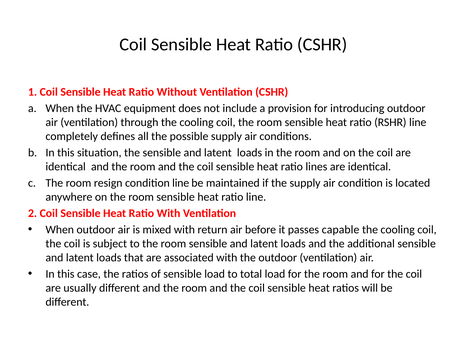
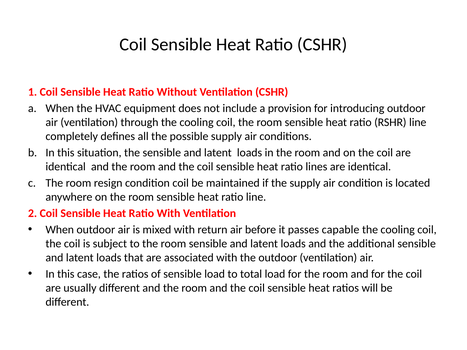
condition line: line -> coil (181, 183)
